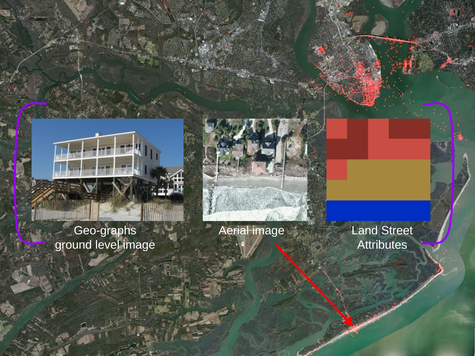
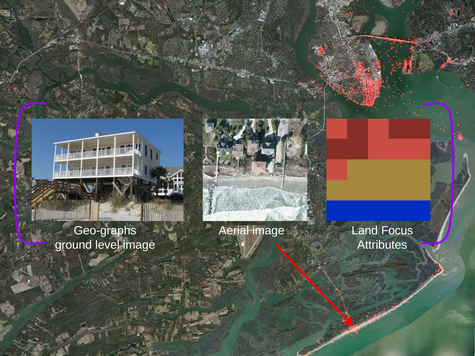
Street: Street -> Focus (397, 231)
